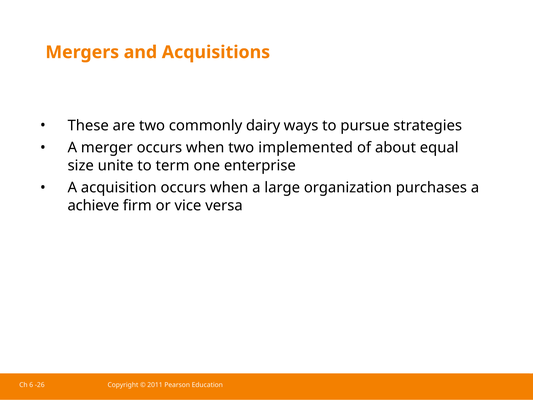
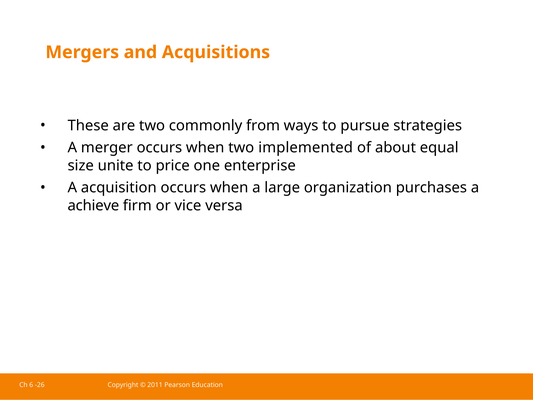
dairy: dairy -> from (263, 125)
term: term -> price (173, 165)
